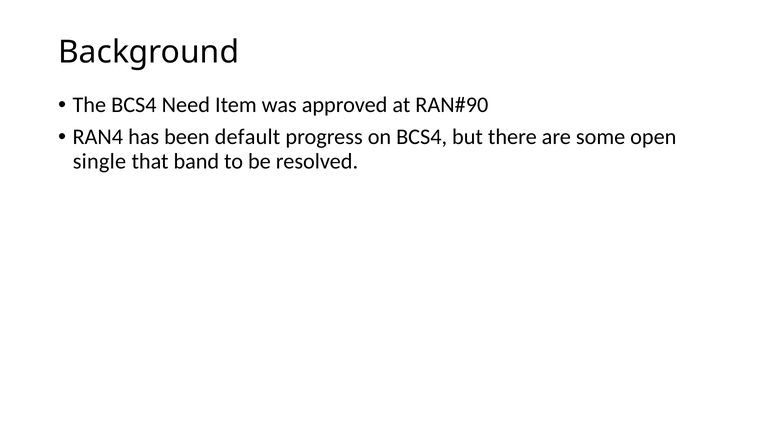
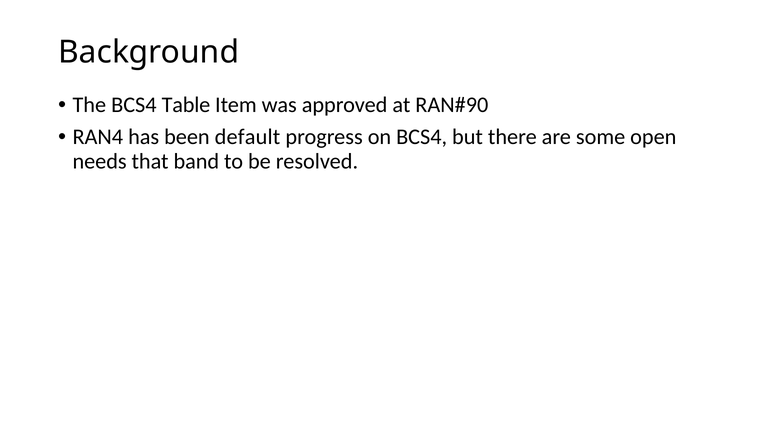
Need: Need -> Table (186, 105)
single: single -> needs (100, 161)
